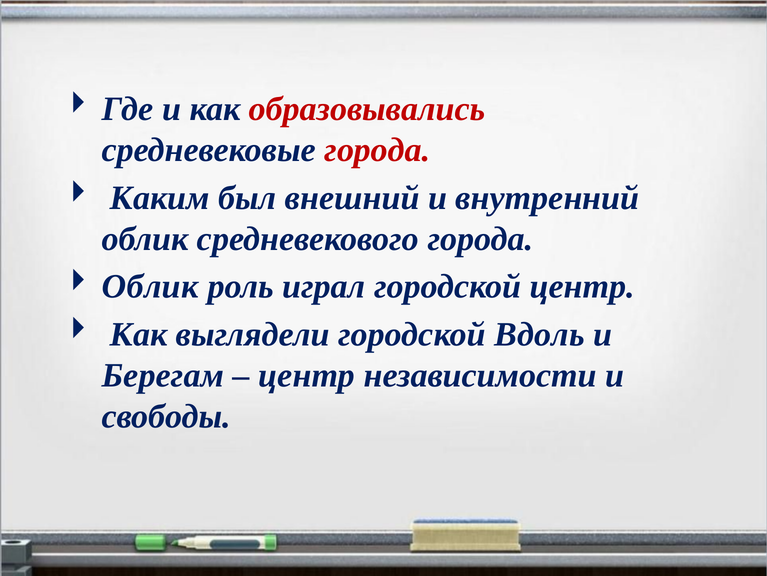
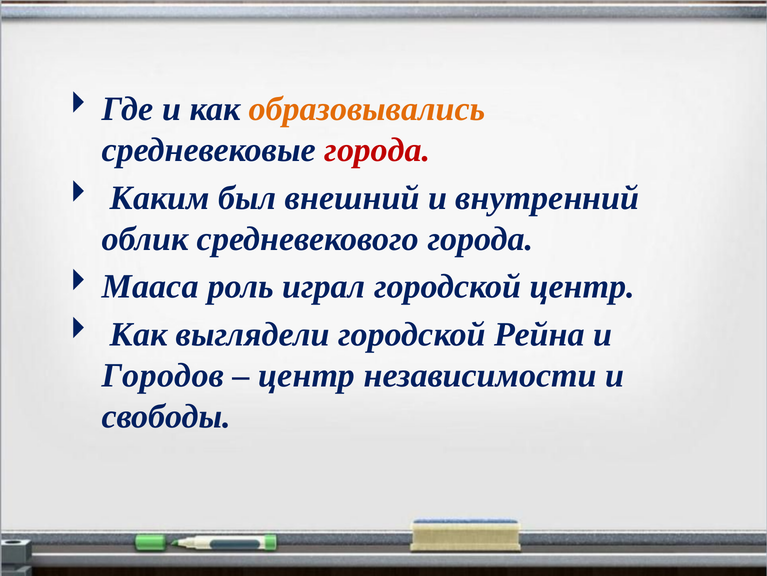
образовывались colour: red -> orange (367, 109)
Облик: Облик -> Мааса (150, 286)
Вдоль: Вдоль -> Рейна (539, 334)
Берегам: Берегам -> Городов (163, 375)
